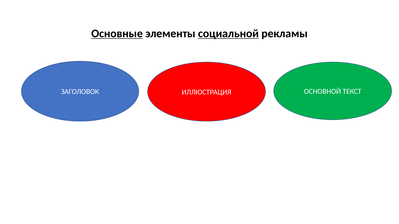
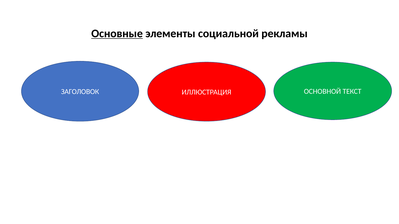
социальной underline: present -> none (228, 34)
